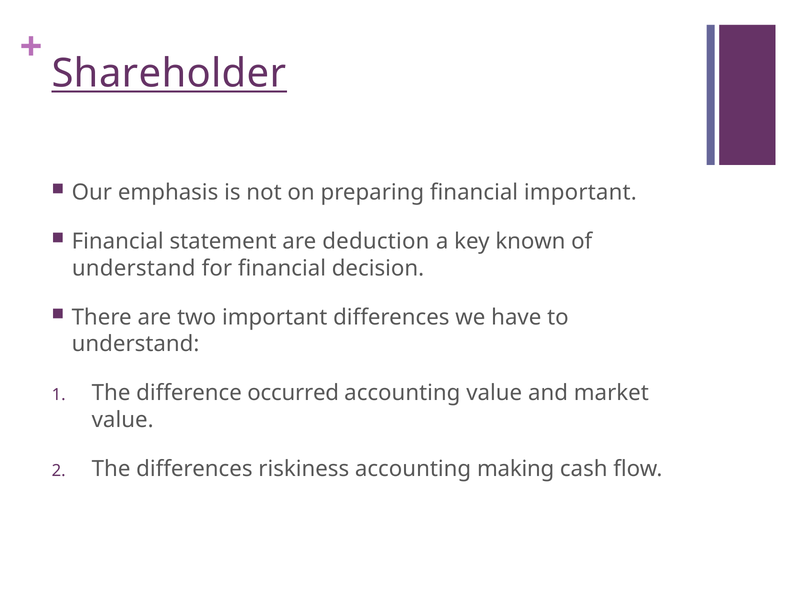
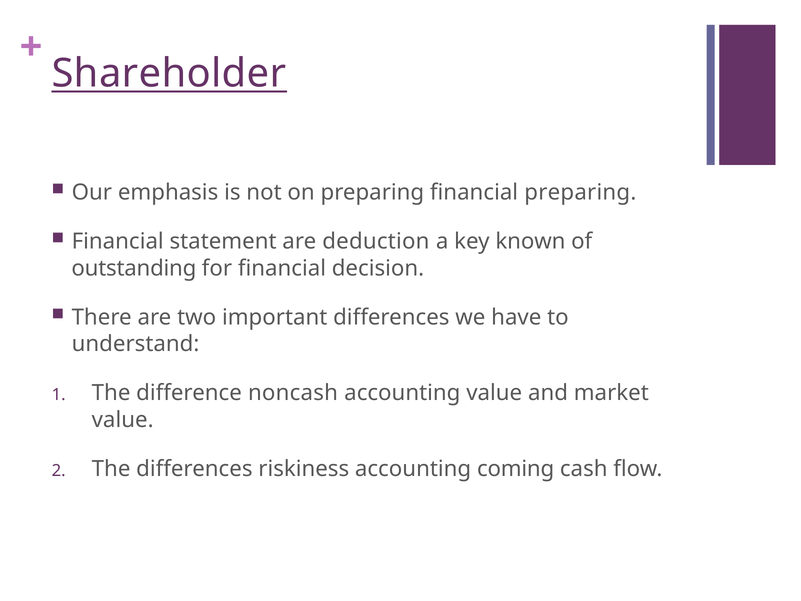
financial important: important -> preparing (580, 192)
understand: understand -> outstanding (134, 268)
occurred: occurred -> noncash (293, 393)
making: making -> coming (516, 468)
